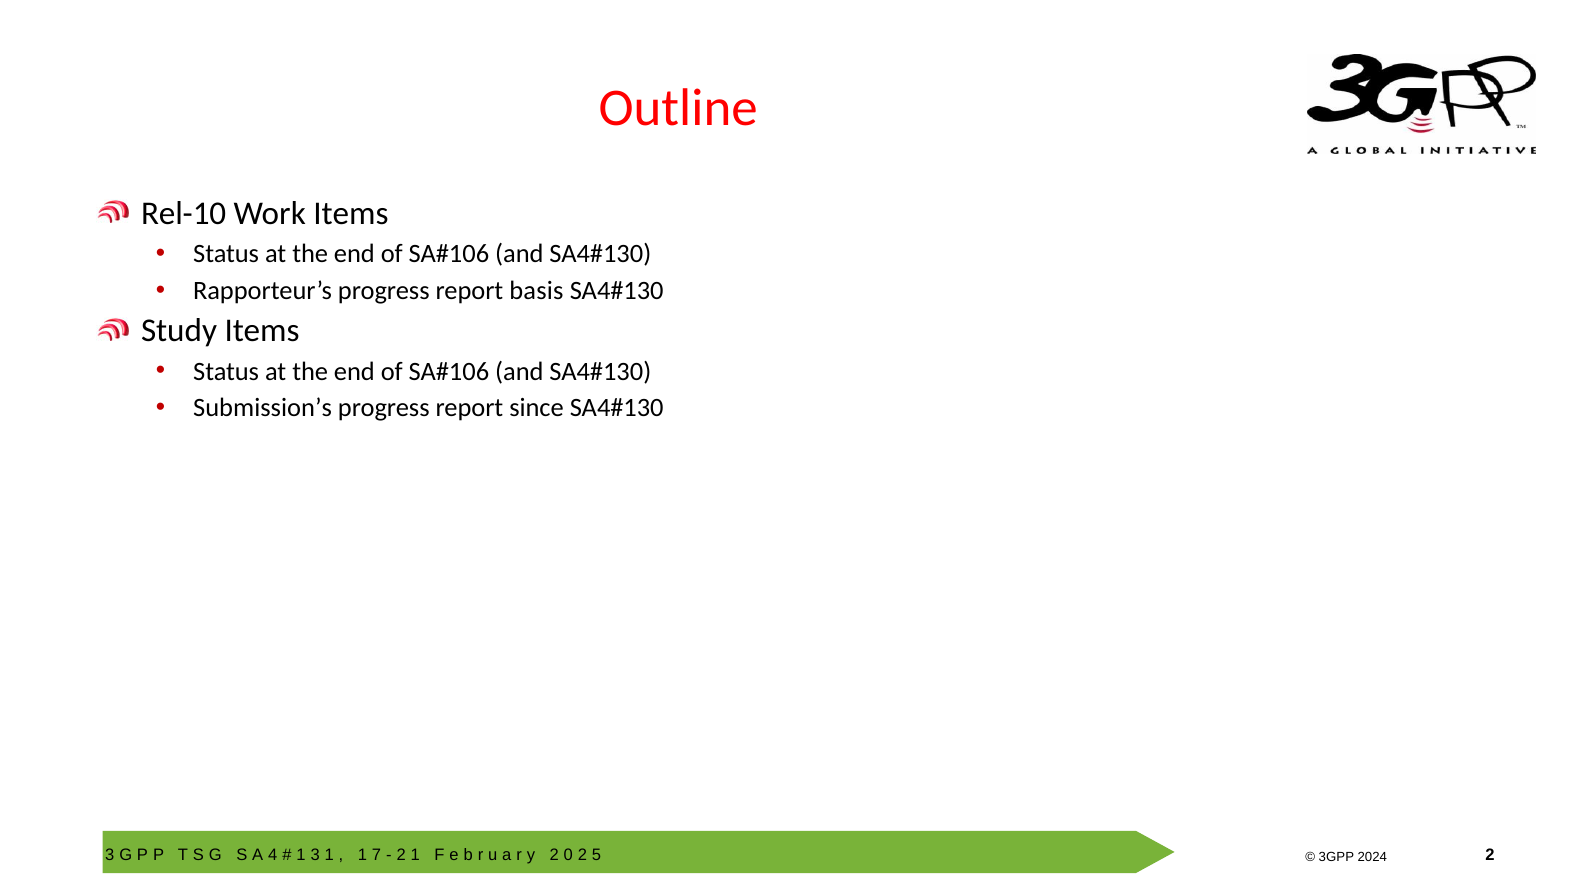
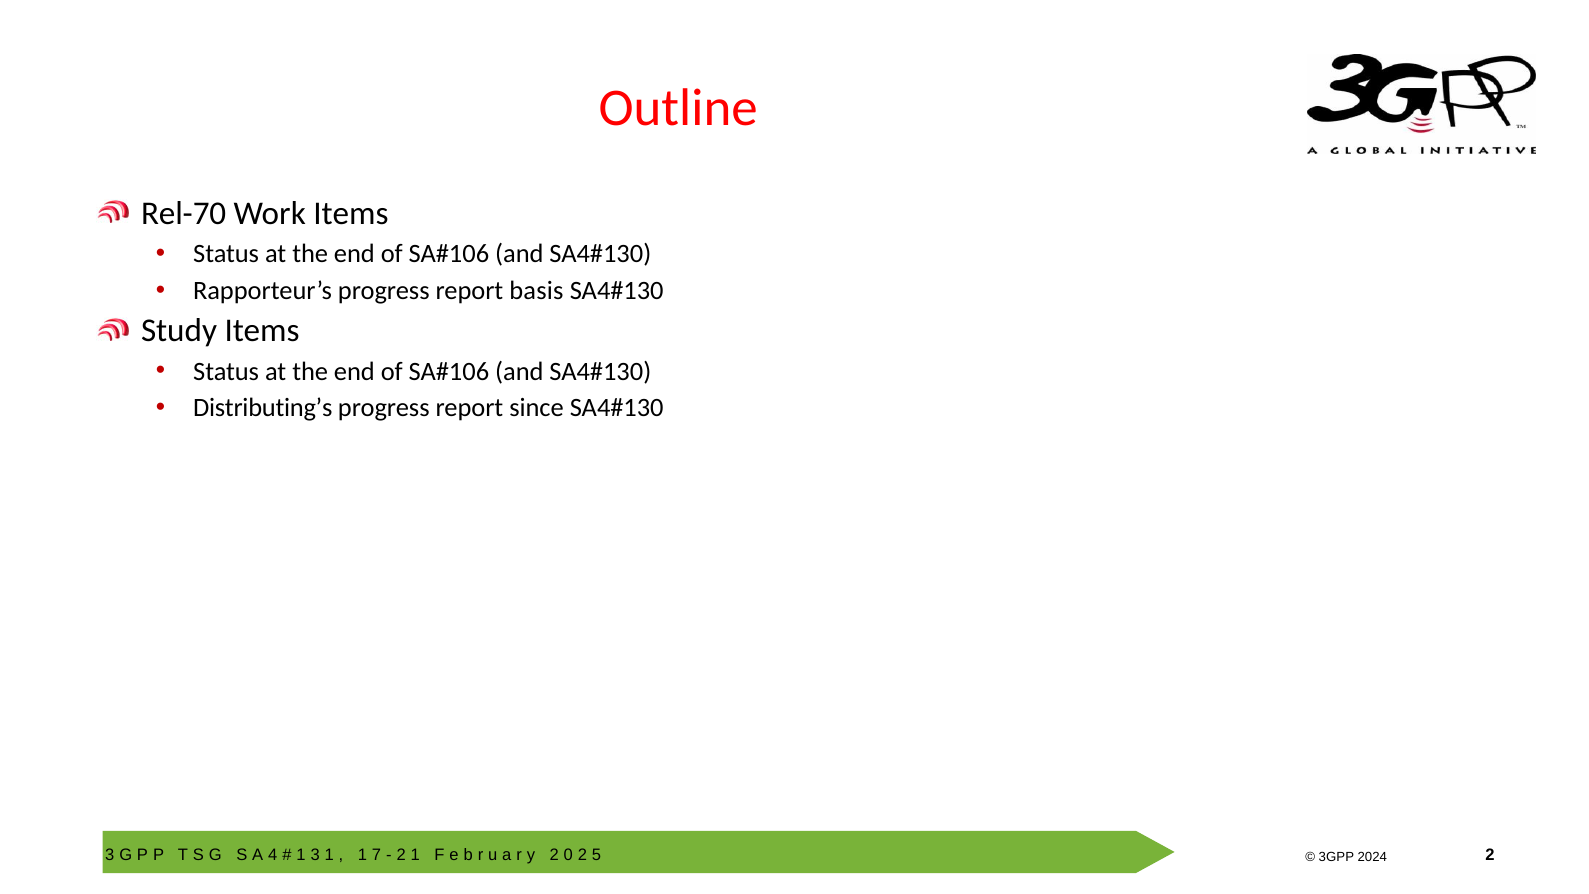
Rel-10: Rel-10 -> Rel-70 (184, 213)
Submission’s: Submission’s -> Distributing’s (263, 408)
